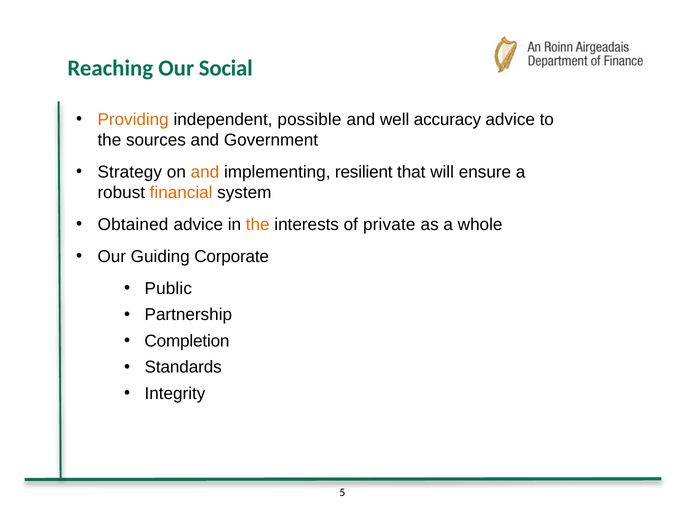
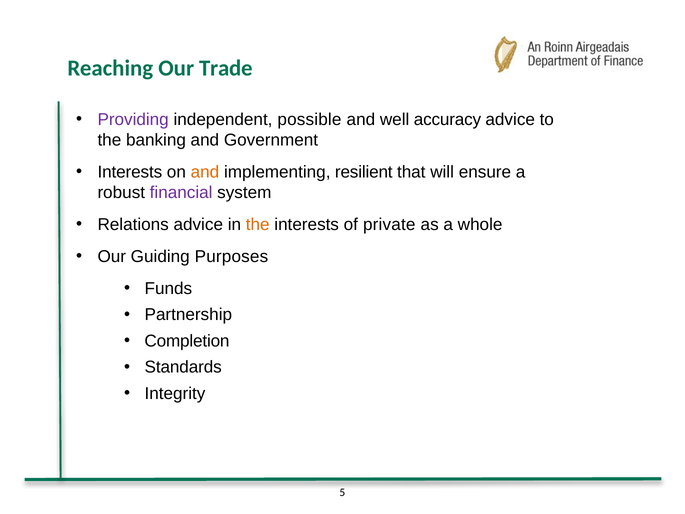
Social: Social -> Trade (226, 68)
Providing colour: orange -> purple (133, 119)
sources: sources -> banking (156, 140)
Strategy: Strategy -> Interests (130, 172)
financial colour: orange -> purple (181, 192)
Obtained: Obtained -> Relations (133, 224)
Corporate: Corporate -> Purposes (231, 256)
Public: Public -> Funds (168, 288)
